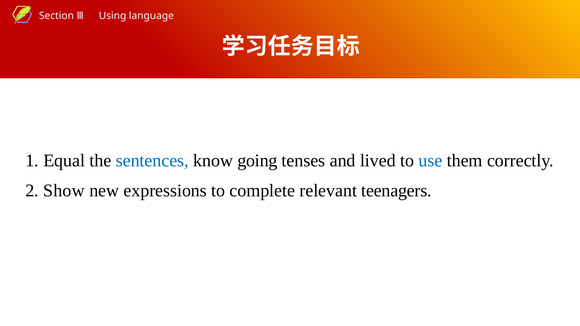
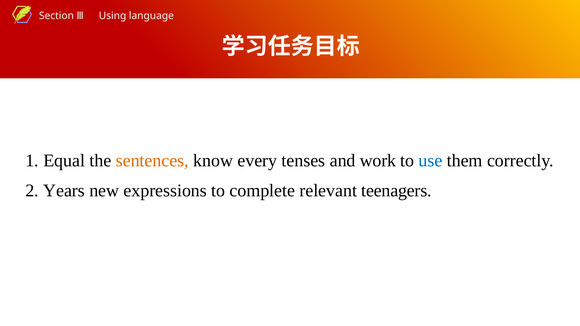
sentences colour: blue -> orange (152, 161)
going: going -> every (257, 161)
lived: lived -> work (378, 161)
Show: Show -> Years (64, 191)
